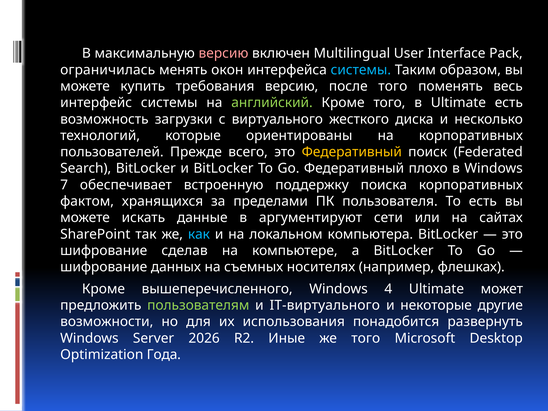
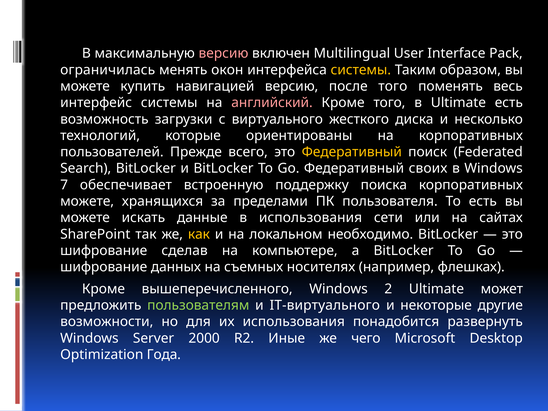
системы colour: light blue -> yellow (361, 70)
требования: требования -> навигацией (215, 86)
английский colour: light green -> pink (272, 103)
плохо: плохо -> своих (428, 168)
фактом: фактом -> можете (87, 201)
в аргументируют: аргументируют -> использования (311, 218)
как colour: light blue -> yellow (199, 234)
компьютера: компьютера -> необходимо (370, 234)
4: 4 -> 2 (388, 289)
2026: 2026 -> 2000 (204, 338)
же того: того -> чего (366, 338)
